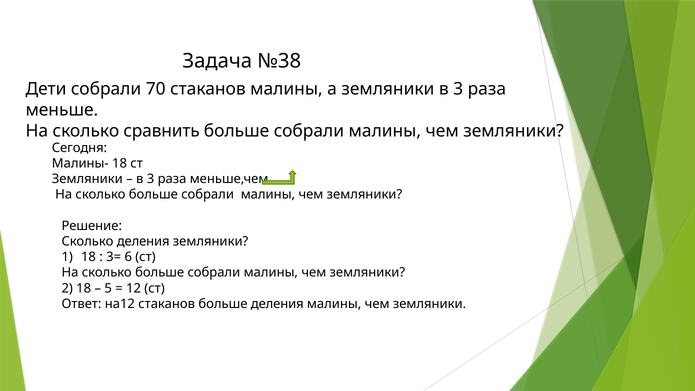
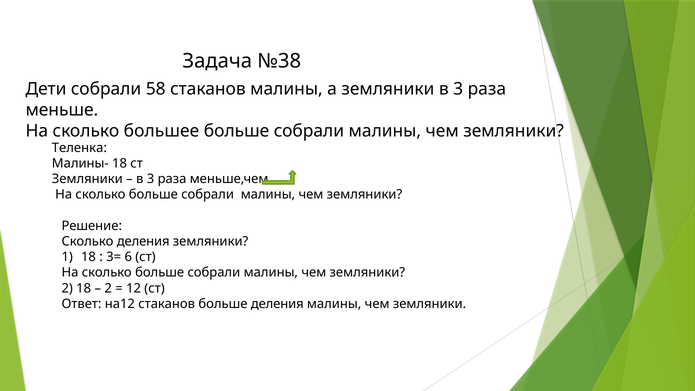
70: 70 -> 58 (156, 89)
сравнить: сравнить -> большее (161, 131)
Сегодня: Сегодня -> Теленка (79, 148)
5: 5 -> 2 (108, 288)
